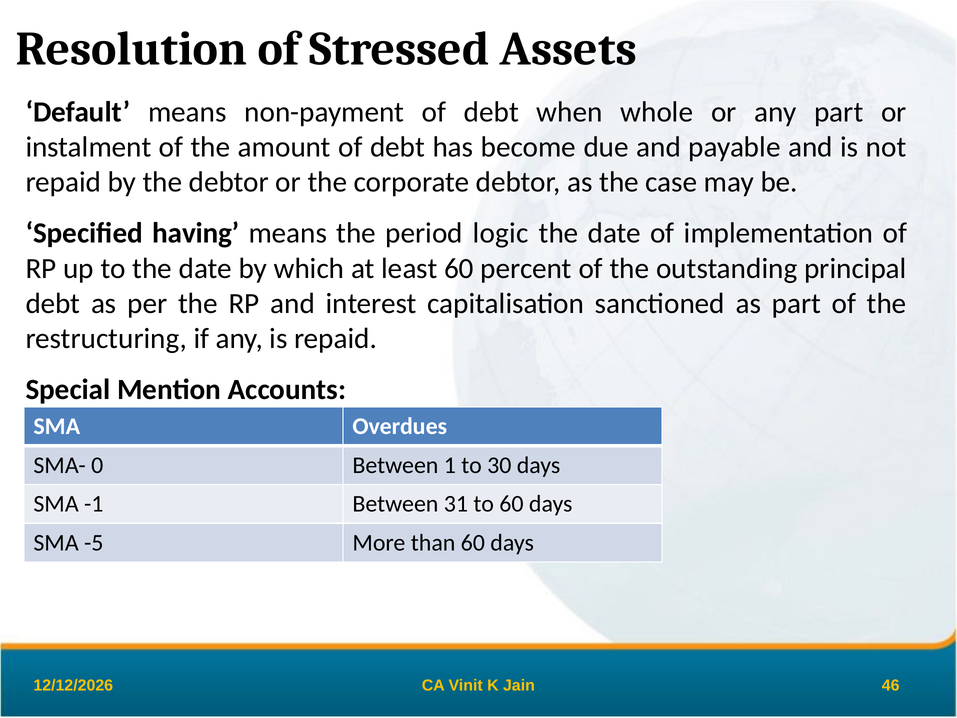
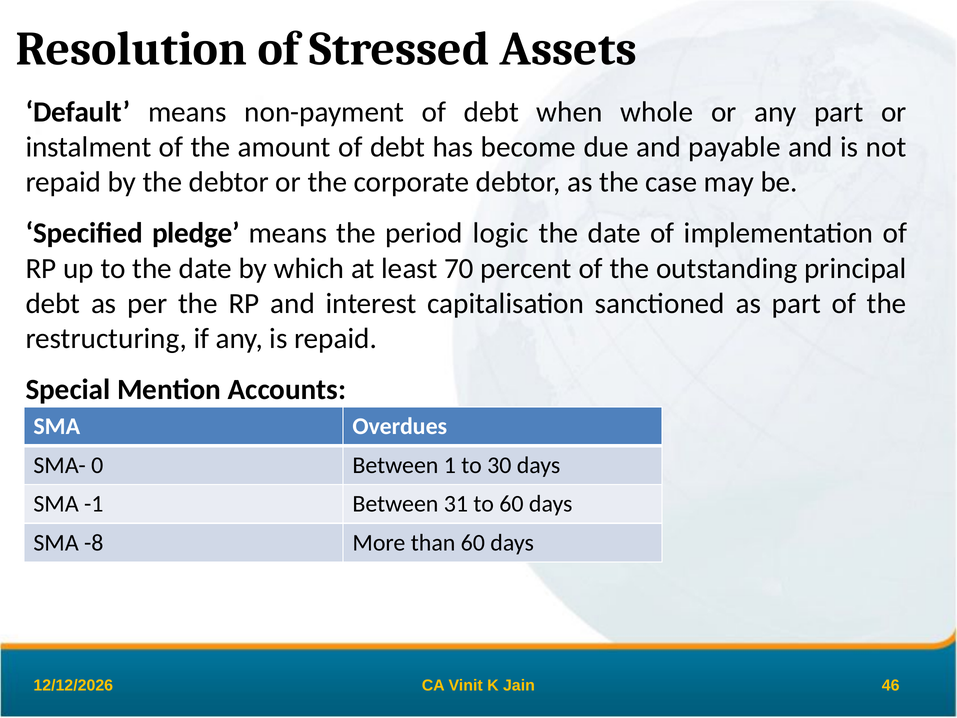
having: having -> pledge (196, 233)
least 60: 60 -> 70 (459, 268)
-5: -5 -> -8 (94, 543)
